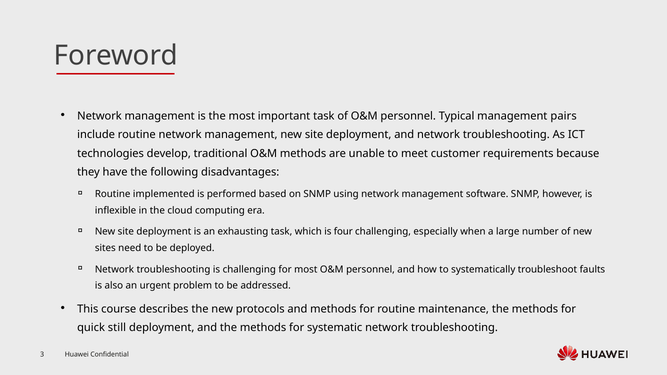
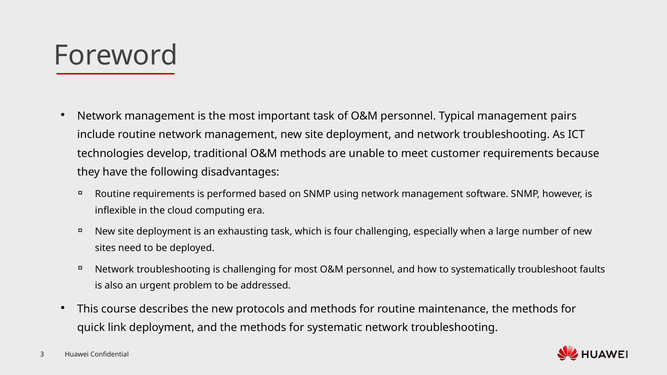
Routine implemented: implemented -> requirements (164, 194)
still: still -> link (117, 328)
